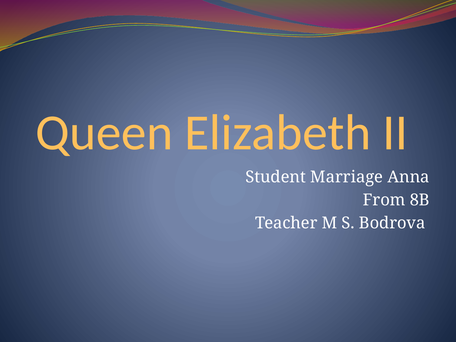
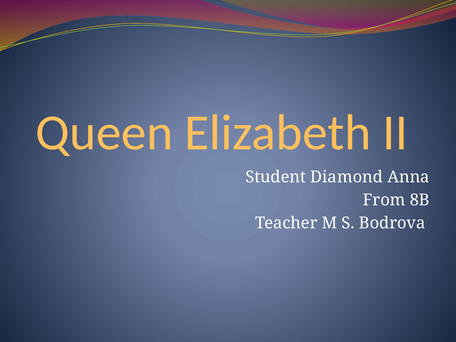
Marriage: Marriage -> Diamond (347, 177)
